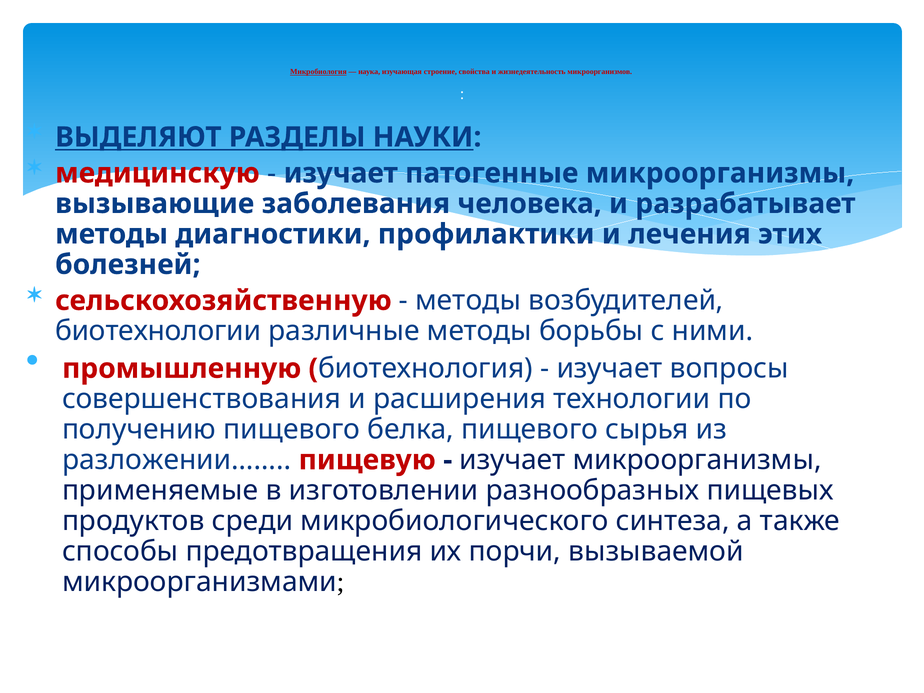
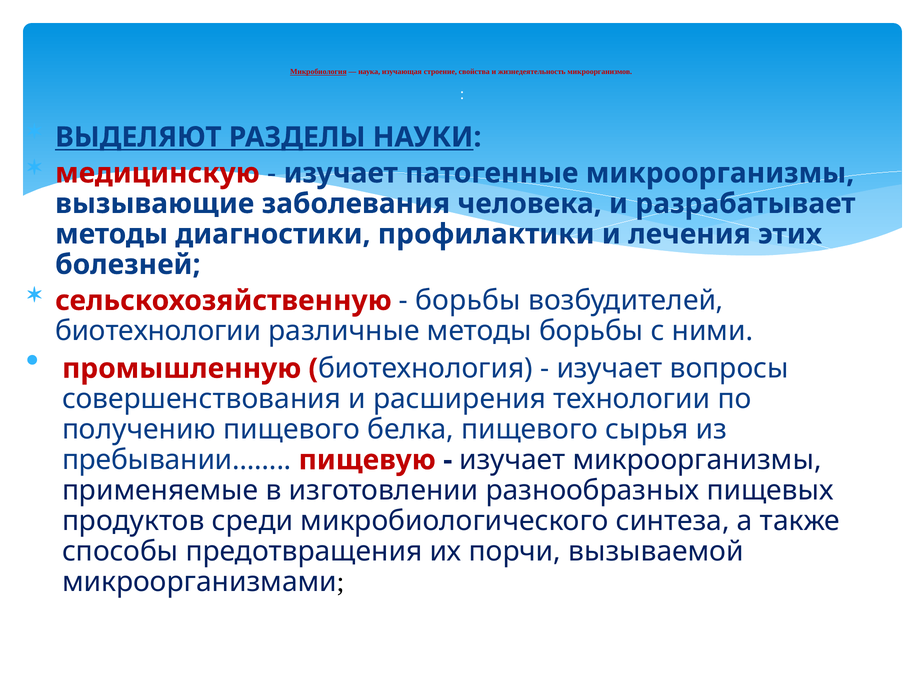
методы: методы -> борьбы (468, 301)
разложении……: разложении…… -> пребывании…… (177, 460)
